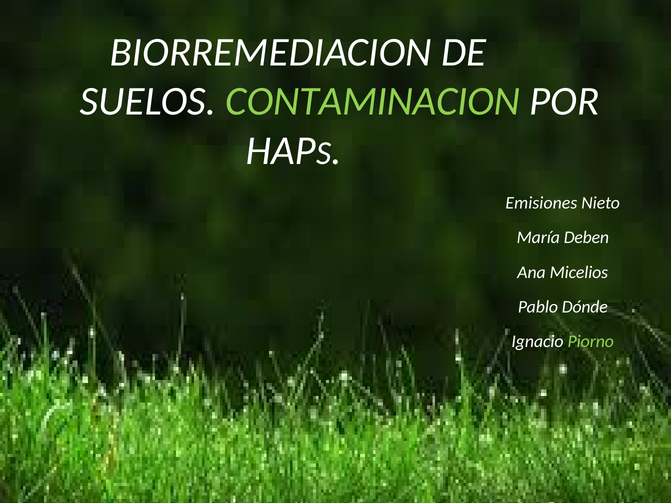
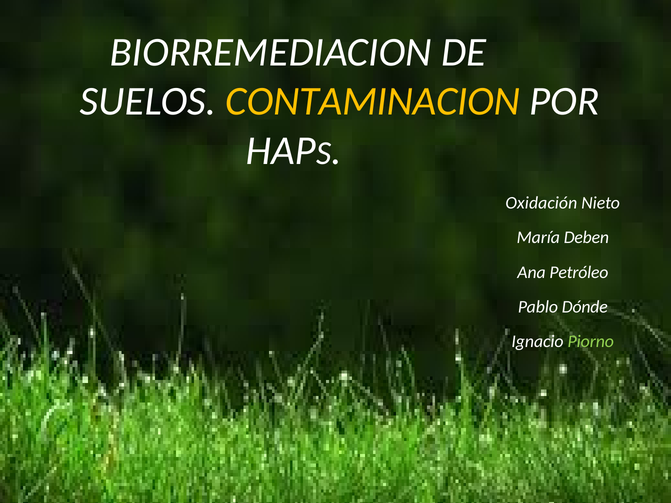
CONTAMINACION colour: light green -> yellow (373, 101)
Emisiones: Emisiones -> Oxidación (541, 203)
Micelios: Micelios -> Petróleo (579, 272)
